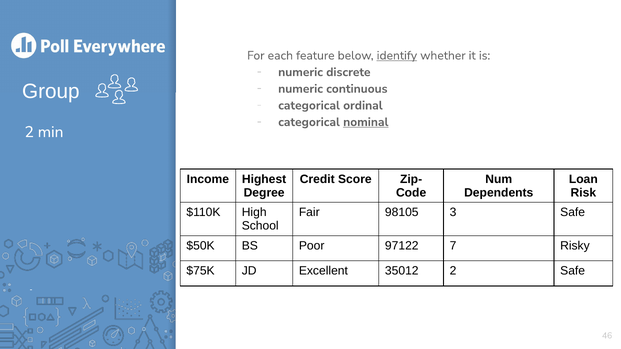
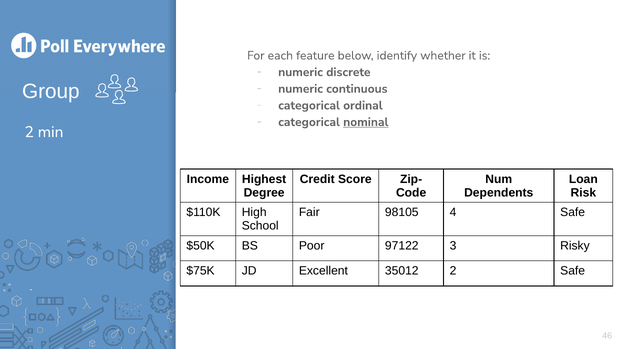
identify underline: present -> none (397, 56)
3: 3 -> 4 (453, 213)
7: 7 -> 3 (453, 246)
